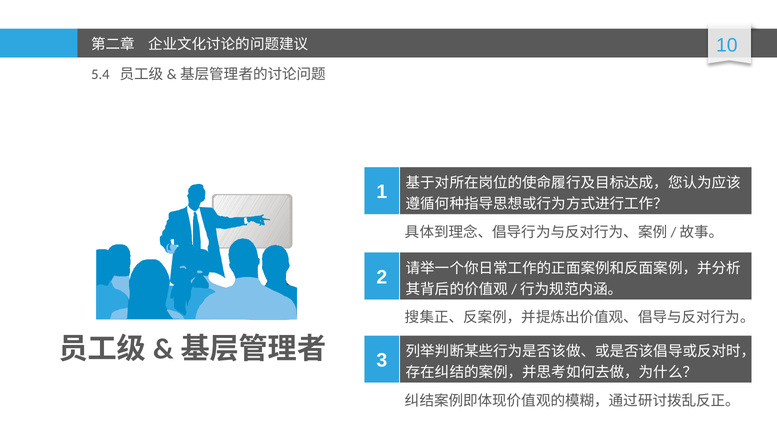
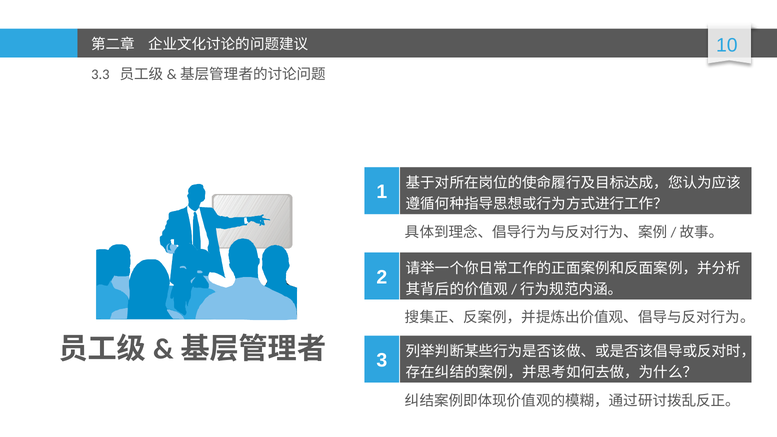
5.4: 5.4 -> 3.3 (100, 74)
